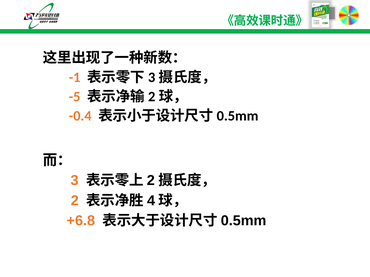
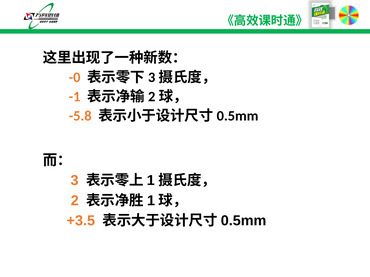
-1: -1 -> -0 (75, 77)
-5: -5 -> -1 (75, 97)
-0.4: -0.4 -> -5.8 (80, 116)
2: 2 -> 1 (151, 181)
4: 4 -> 1 (151, 201)
+6.8: +6.8 -> +3.5 (81, 221)
